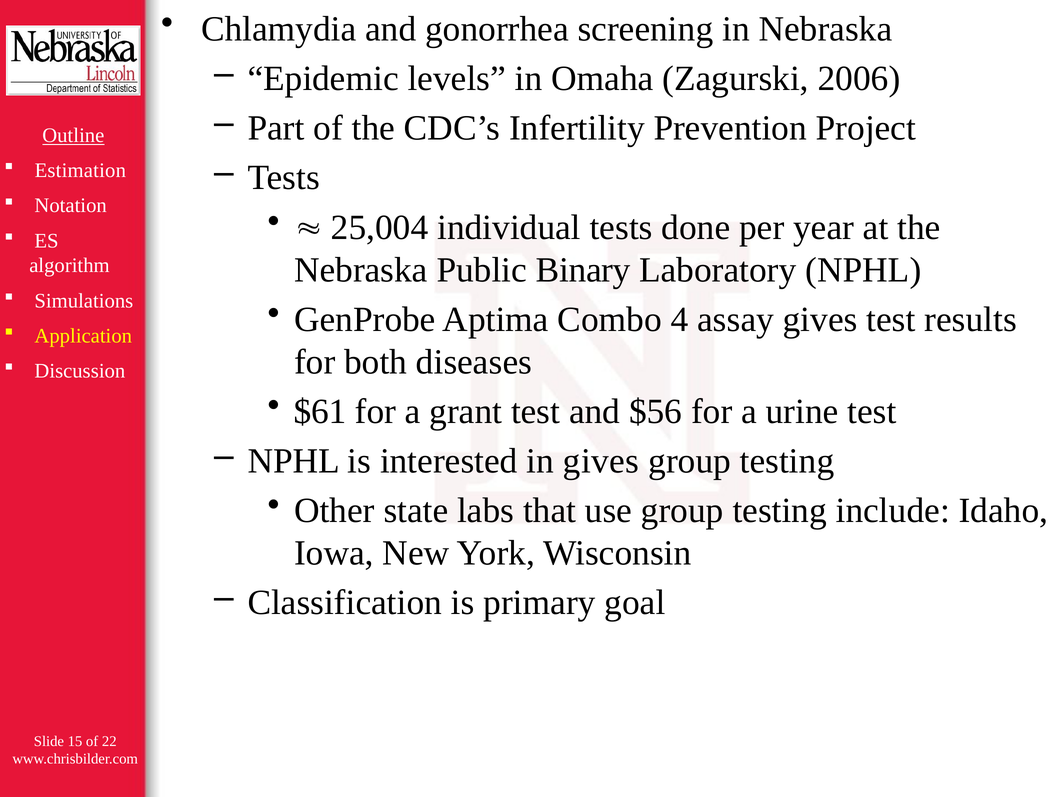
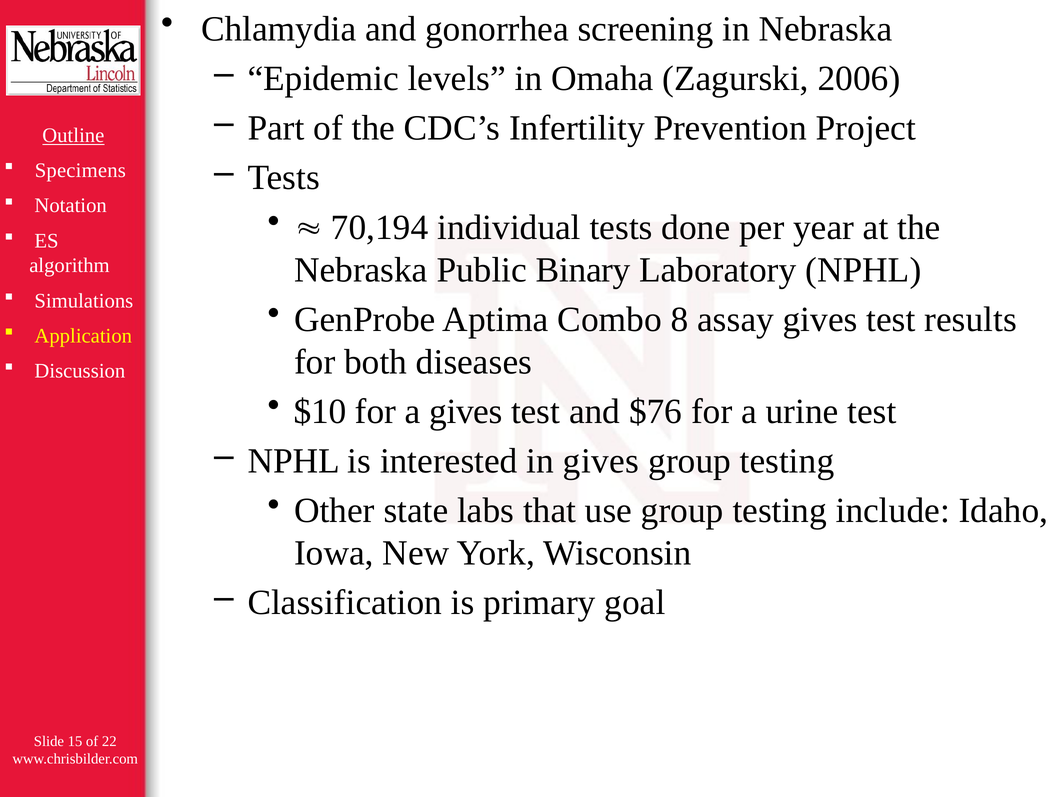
Estimation: Estimation -> Specimens (80, 170)
25,004: 25,004 -> 70,194 (380, 227)
4: 4 -> 8 (680, 320)
$61: $61 -> $10 (320, 412)
a grant: grant -> gives (466, 412)
$56: $56 -> $76 (656, 412)
